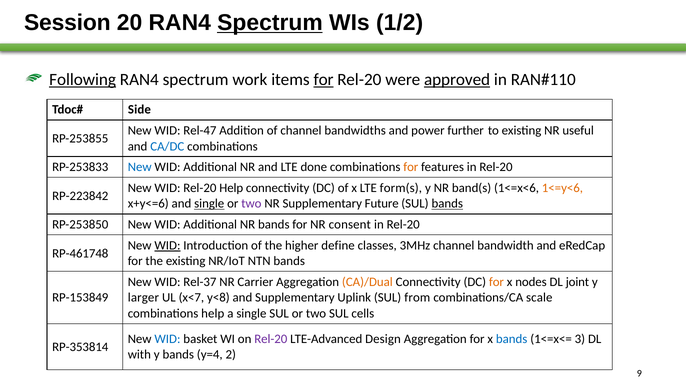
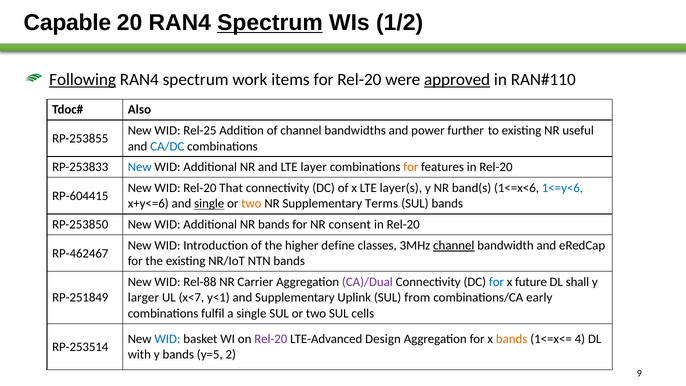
Session: Session -> Capable (67, 23)
for underline: present -> none (324, 80)
Side: Side -> Also (139, 110)
Rel-47: Rel-47 -> Rel-25 (200, 131)
done: done -> layer (314, 167)
Rel-20 Help: Help -> That (231, 188)
form(s: form(s -> layer(s (401, 188)
1<=y<6 colour: orange -> blue (562, 188)
RP-223842: RP-223842 -> RP-604415 (80, 196)
two colour: purple -> orange (251, 204)
Future: Future -> Terms (382, 204)
bands underline: present -> none (447, 204)
WID underline: present -> none (167, 245)
channel underline: none -> present (454, 245)
RP-461748: RP-461748 -> RP-462467 (80, 253)
Rel-37: Rel-37 -> Rel-88 (200, 282)
CA)/Dual colour: orange -> purple (367, 282)
for colour: orange -> blue (496, 282)
nodes: nodes -> future (531, 282)
joint: joint -> shall (577, 282)
RP-153849: RP-153849 -> RP-251849 (80, 298)
y<8: y<8 -> y<1 (218, 298)
scale: scale -> early (539, 298)
combinations help: help -> fulfil (213, 313)
bands colour: blue -> orange (512, 339)
3: 3 -> 4 (580, 339)
RP-353814: RP-353814 -> RP-253514 (80, 347)
y=4: y=4 -> y=5 (210, 355)
